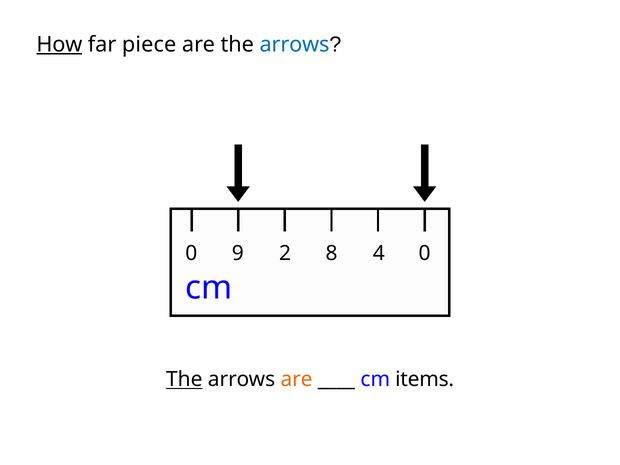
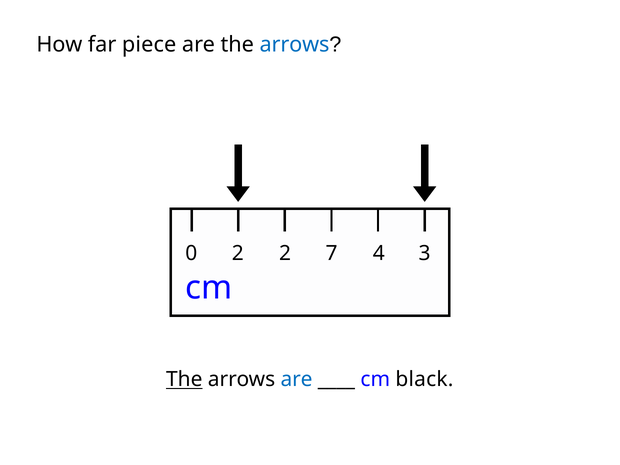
How underline: present -> none (59, 44)
0 9: 9 -> 2 (238, 253)
8: 8 -> 7 (332, 253)
4 0: 0 -> 3 (425, 253)
are colour: orange -> blue (297, 379)
items: items -> black (424, 379)
